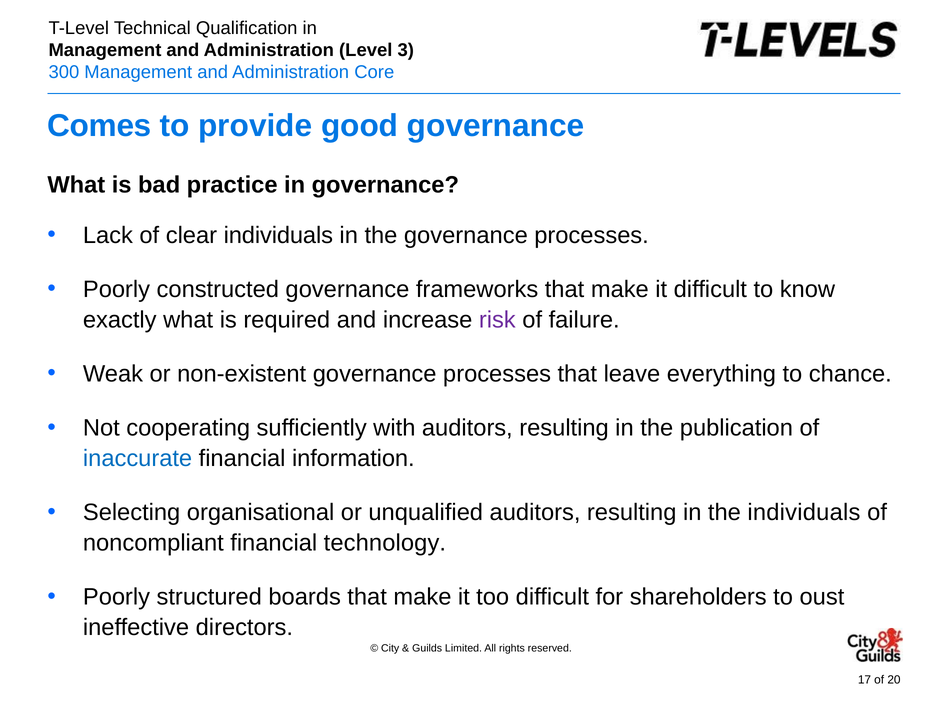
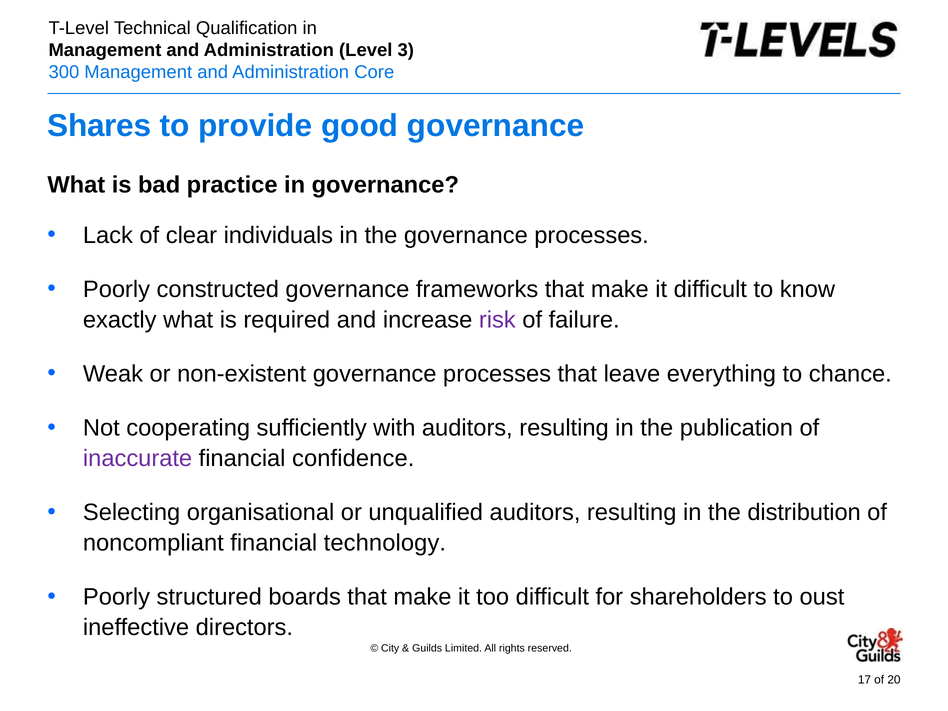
Comes: Comes -> Shares (99, 126)
inaccurate colour: blue -> purple (138, 458)
information: information -> confidence (353, 458)
the individuals: individuals -> distribution (804, 513)
